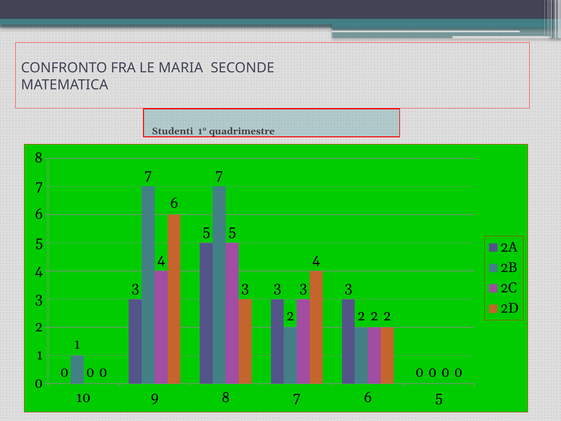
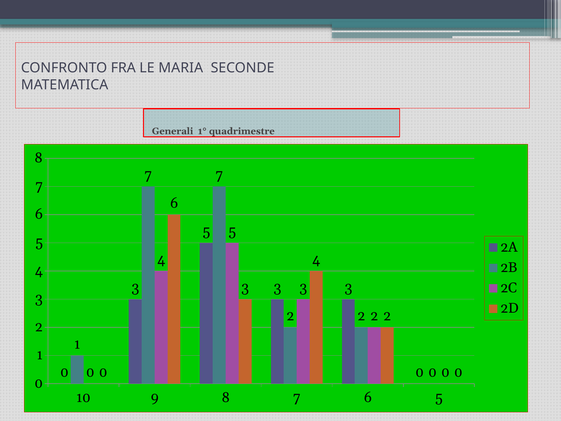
Studenti: Studenti -> Generali (173, 131)
